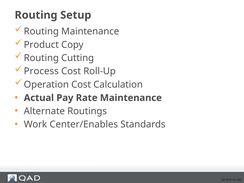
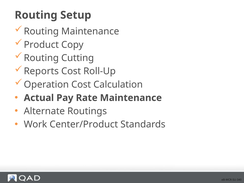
Process: Process -> Reports (41, 71)
Center/Enables: Center/Enables -> Center/Product (84, 124)
